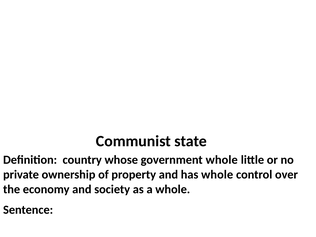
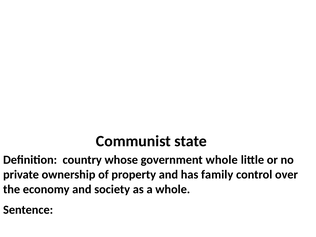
has whole: whole -> family (217, 175)
